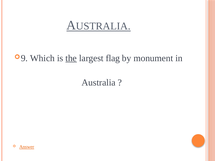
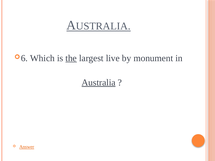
9: 9 -> 6 (24, 58)
flag: flag -> live (113, 58)
Australia underline: none -> present (99, 83)
